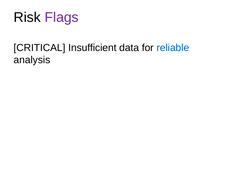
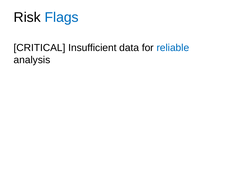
Flags colour: purple -> blue (62, 17)
